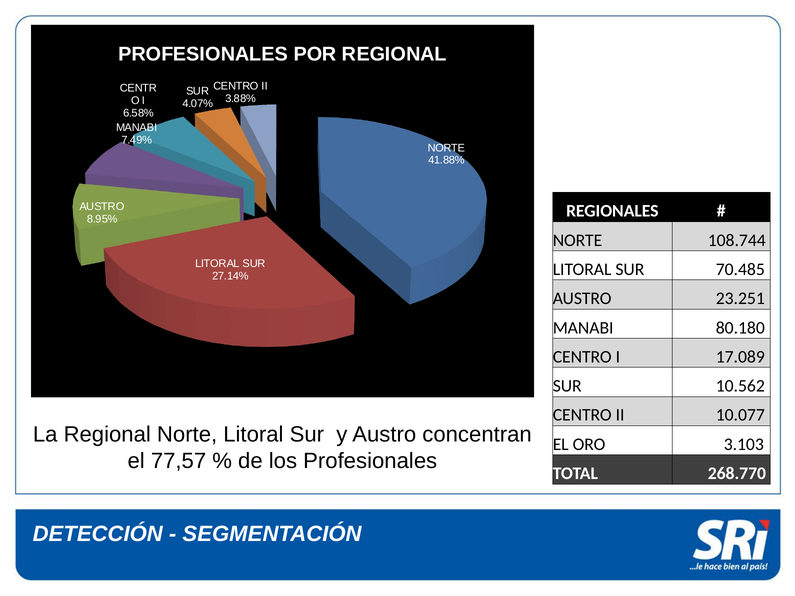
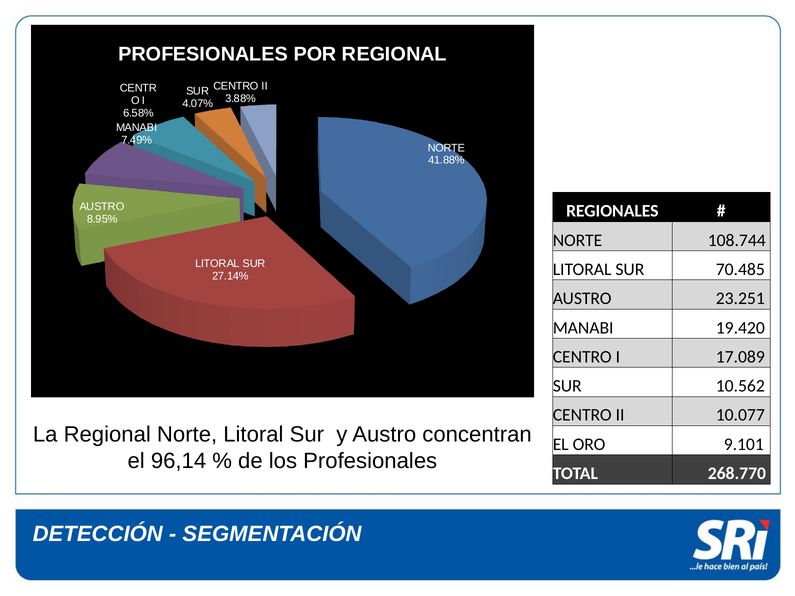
80.180: 80.180 -> 19.420 (740, 328)
3.103: 3.103 -> 9.101 (744, 445)
77,57: 77,57 -> 96,14 (179, 461)
